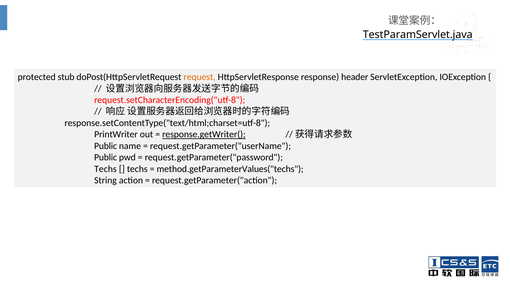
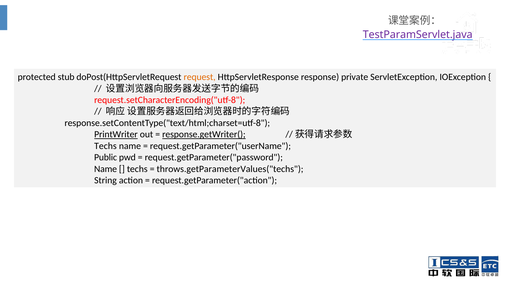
TestParamServlet.java colour: black -> purple (418, 35)
header: header -> private (355, 77)
PrintWriter underline: none -> present (116, 134)
Public: Public -> Techs (105, 146)
Techs: Techs -> Name (106, 169)
method.getParameterValues("techs: method.getParameterValues("techs -> throws.getParameterValues("techs (230, 169)
